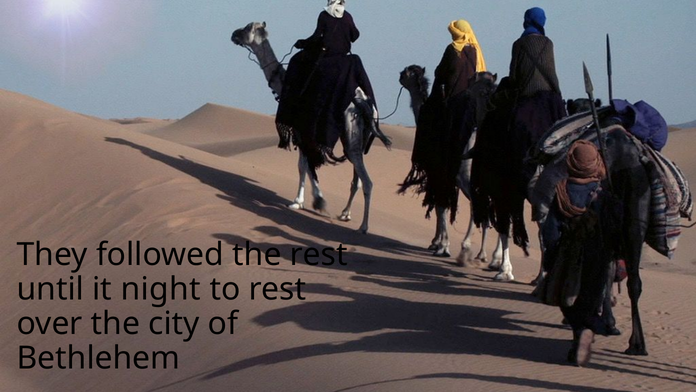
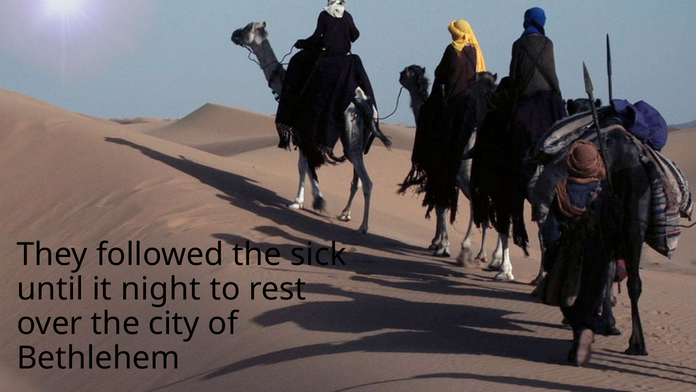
the rest: rest -> sick (319, 255)
